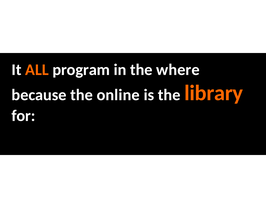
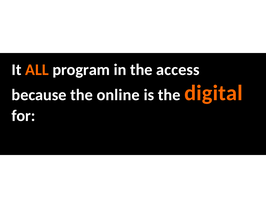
where: where -> access (178, 70)
library: library -> digital (213, 93)
